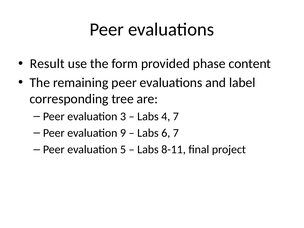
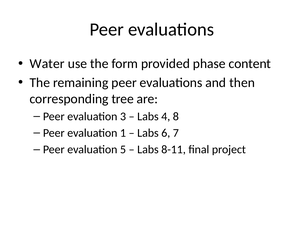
Result: Result -> Water (47, 64)
label: label -> then (242, 83)
4 7: 7 -> 8 (176, 116)
9: 9 -> 1 (123, 133)
